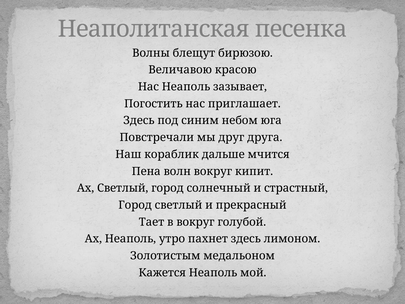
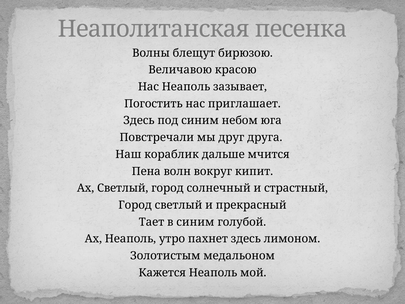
в вокруг: вокруг -> синим (195, 222)
